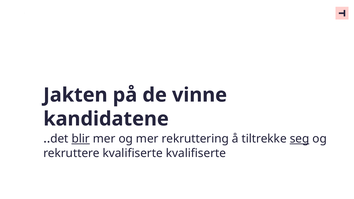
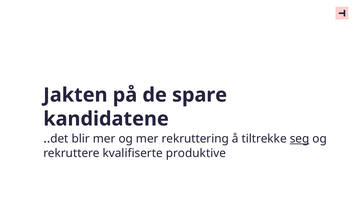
vinne: vinne -> spare (200, 95)
blir underline: present -> none (81, 139)
kvalifiserte kvalifiserte: kvalifiserte -> produktive (196, 153)
